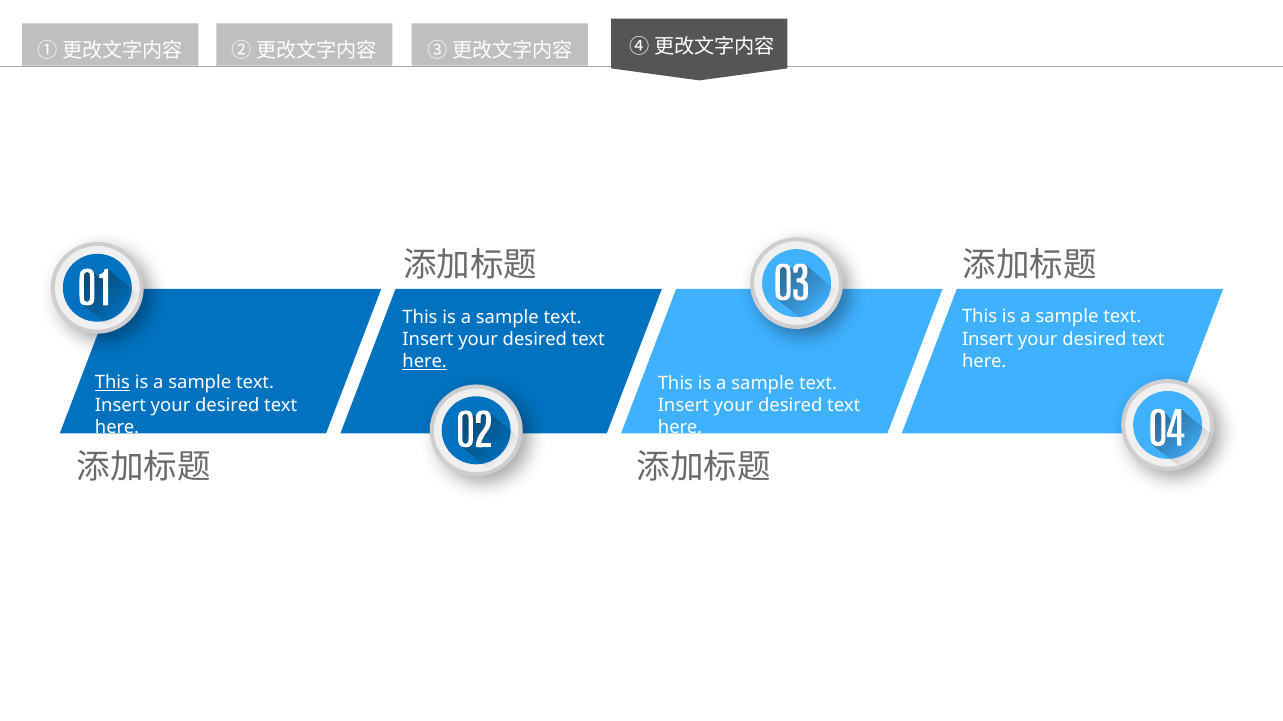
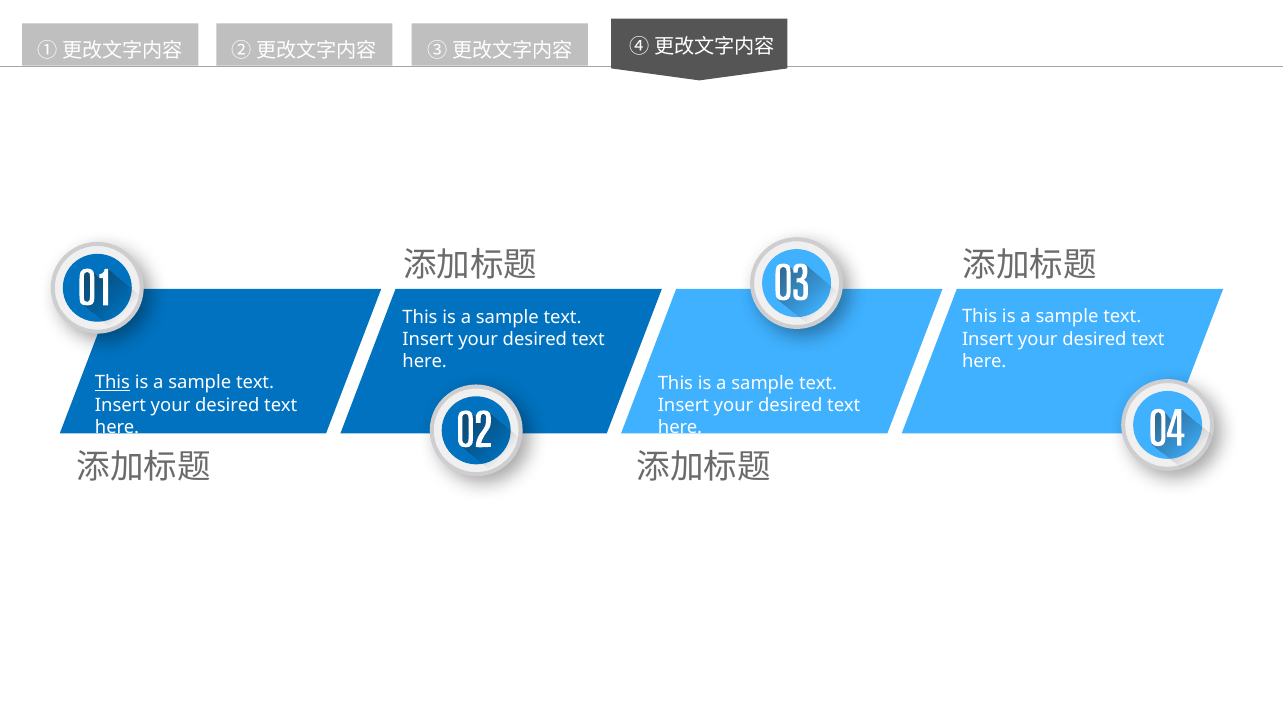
here underline: present -> none (425, 362)
